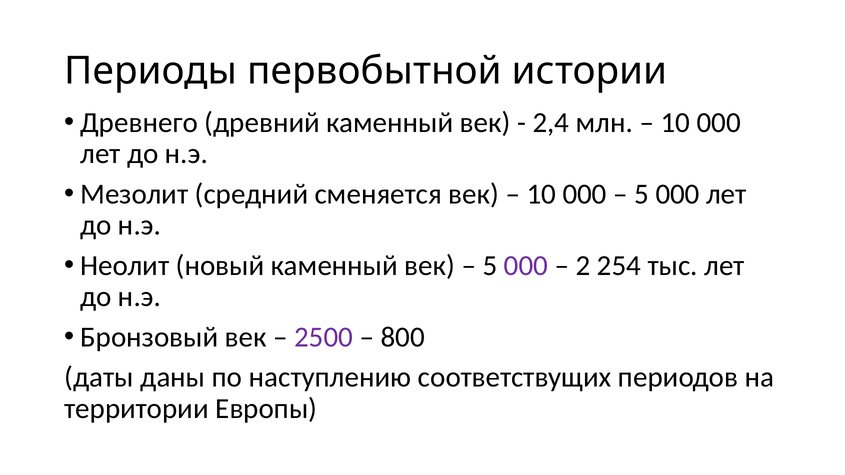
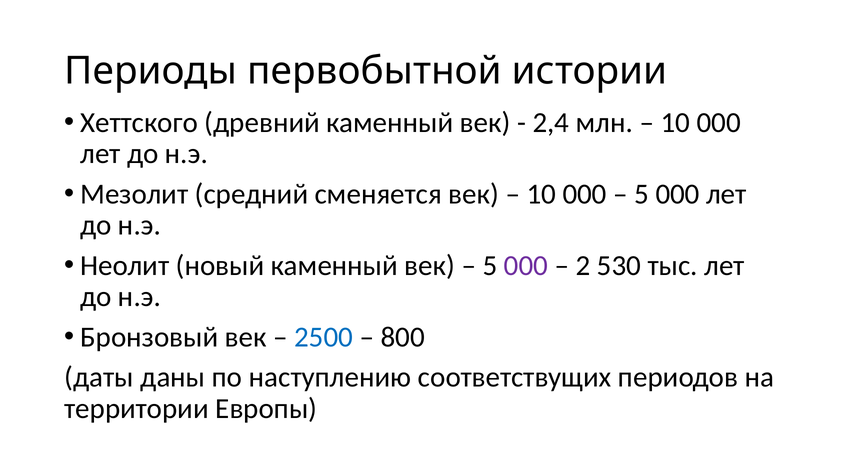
Древнего: Древнего -> Хеттского (139, 123)
254: 254 -> 530 (619, 266)
2500 colour: purple -> blue (324, 337)
